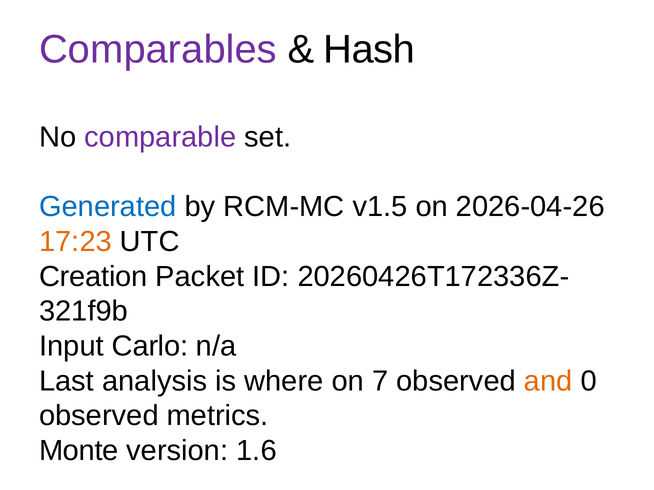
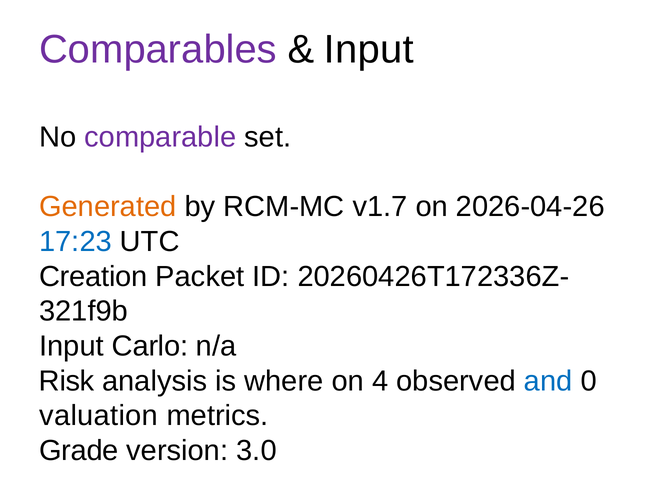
Hash: Hash -> Input (369, 50)
Generated colour: blue -> orange (108, 207)
v1.5: v1.5 -> v1.7 (380, 207)
17:23 colour: orange -> blue (76, 242)
Last: Last -> Risk (67, 381)
7: 7 -> 4 (380, 381)
and colour: orange -> blue (548, 381)
observed: observed -> valuation (99, 416)
Monte: Monte -> Grade (79, 451)
1.6: 1.6 -> 3.0 (257, 451)
